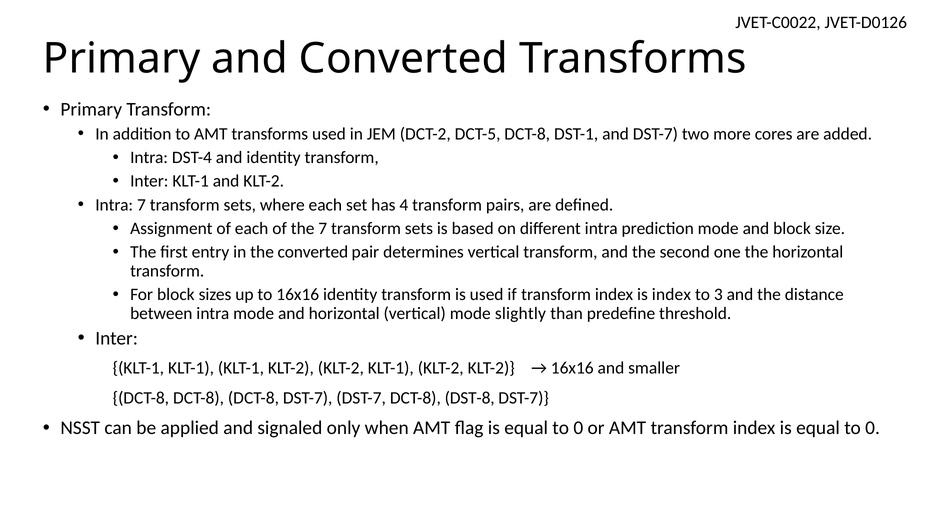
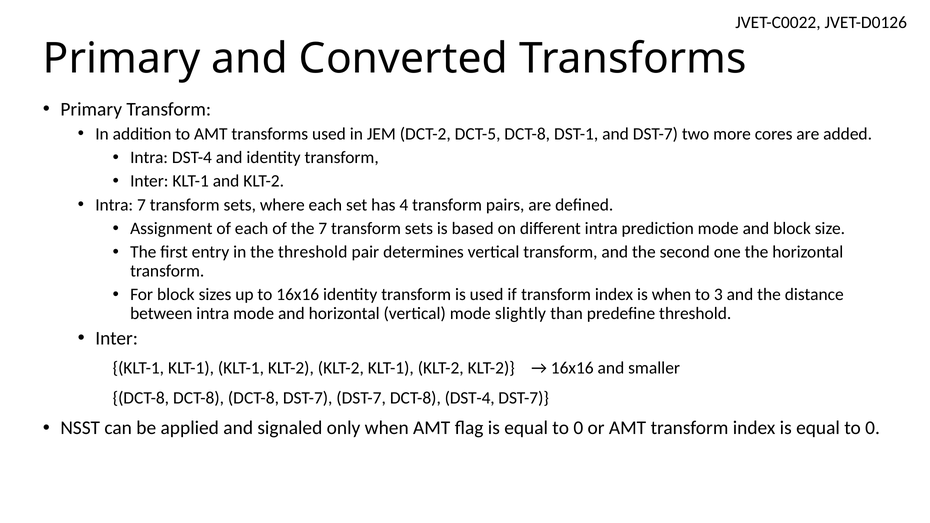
the converted: converted -> threshold (313, 252)
is index: index -> when (672, 295)
DCT-8 DST-8: DST-8 -> DST-4 (470, 398)
